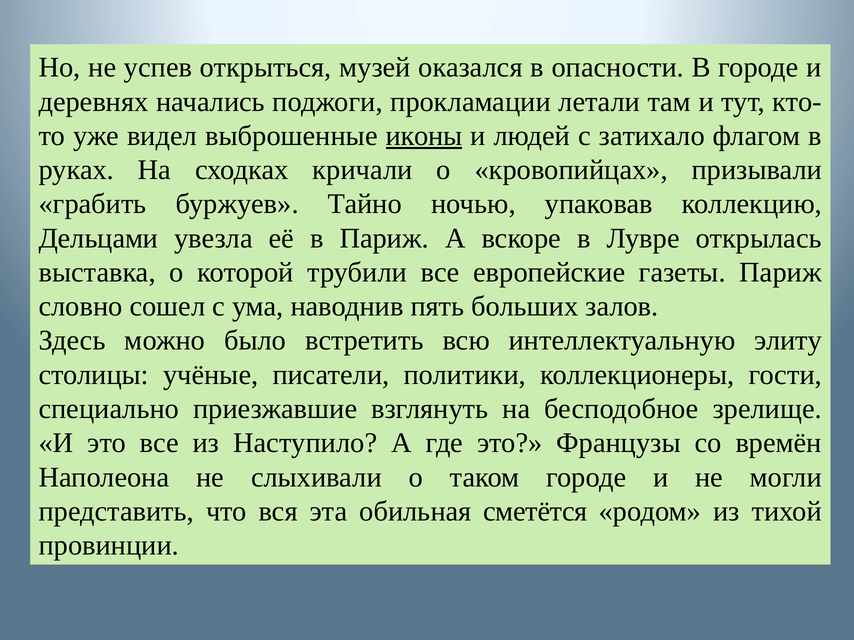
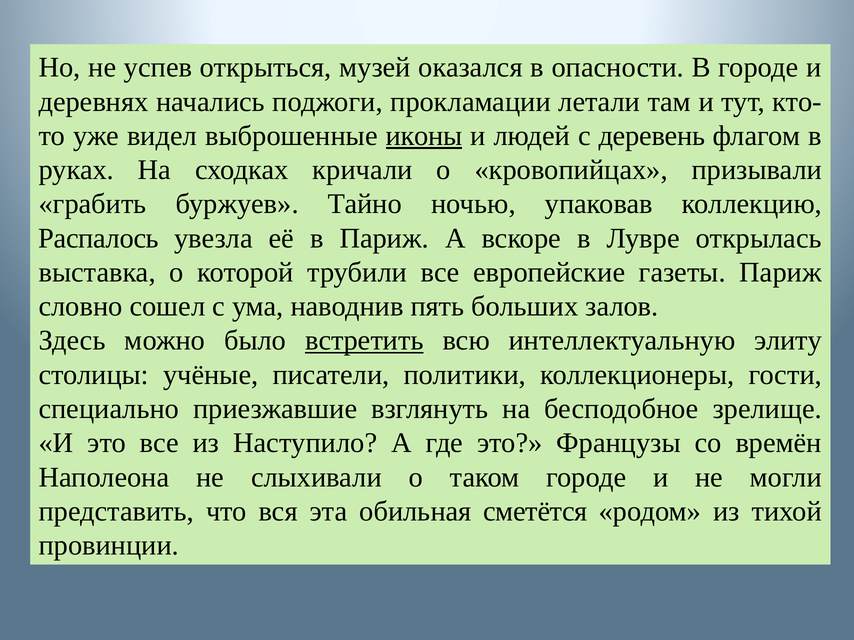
затихало: затихало -> деревень (652, 136)
Дельцами: Дельцами -> Распалось (99, 238)
встретить underline: none -> present (364, 341)
